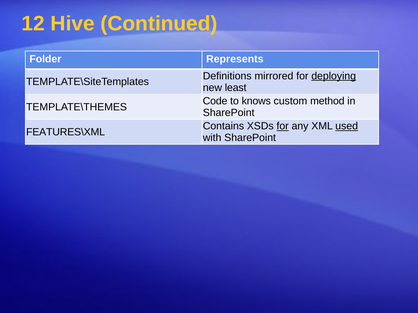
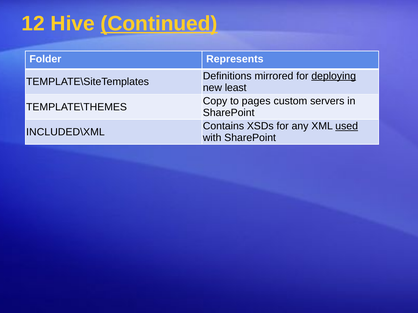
Continued underline: none -> present (159, 24)
Code: Code -> Copy (215, 101)
knows: knows -> pages (256, 101)
method: method -> servers (327, 101)
for underline: present -> none (283, 126)
FEATURES\XML: FEATURES\XML -> INCLUDED\XML (65, 132)
